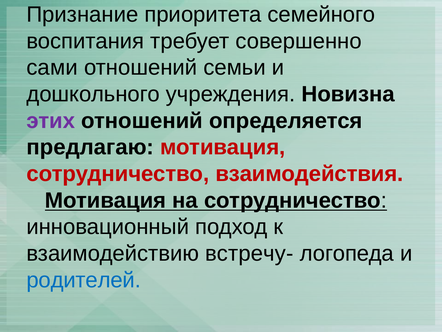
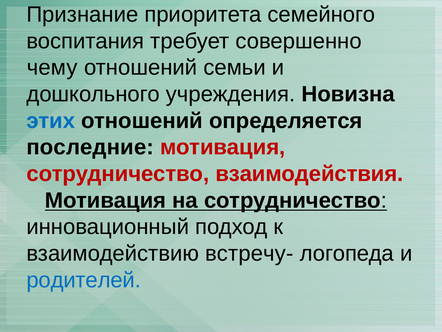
сами: сами -> чему (52, 67)
этих colour: purple -> blue (51, 121)
предлагаю: предлагаю -> последние (90, 147)
